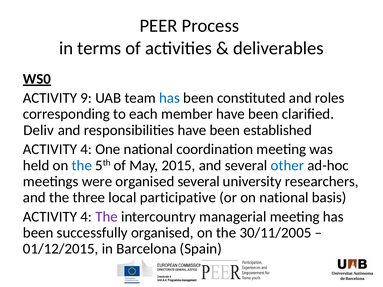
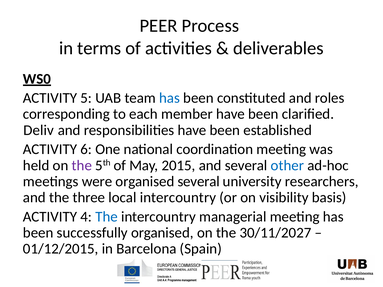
9: 9 -> 5 (86, 98)
4: 4 -> 6 (86, 149)
the colour: blue -> purple (82, 165)
local participative: participative -> intercountry (178, 198)
on national: national -> visibility (284, 198)
The colour: purple -> blue (107, 217)
30/11/2005: 30/11/2005 -> 30/11/2027 (275, 233)
